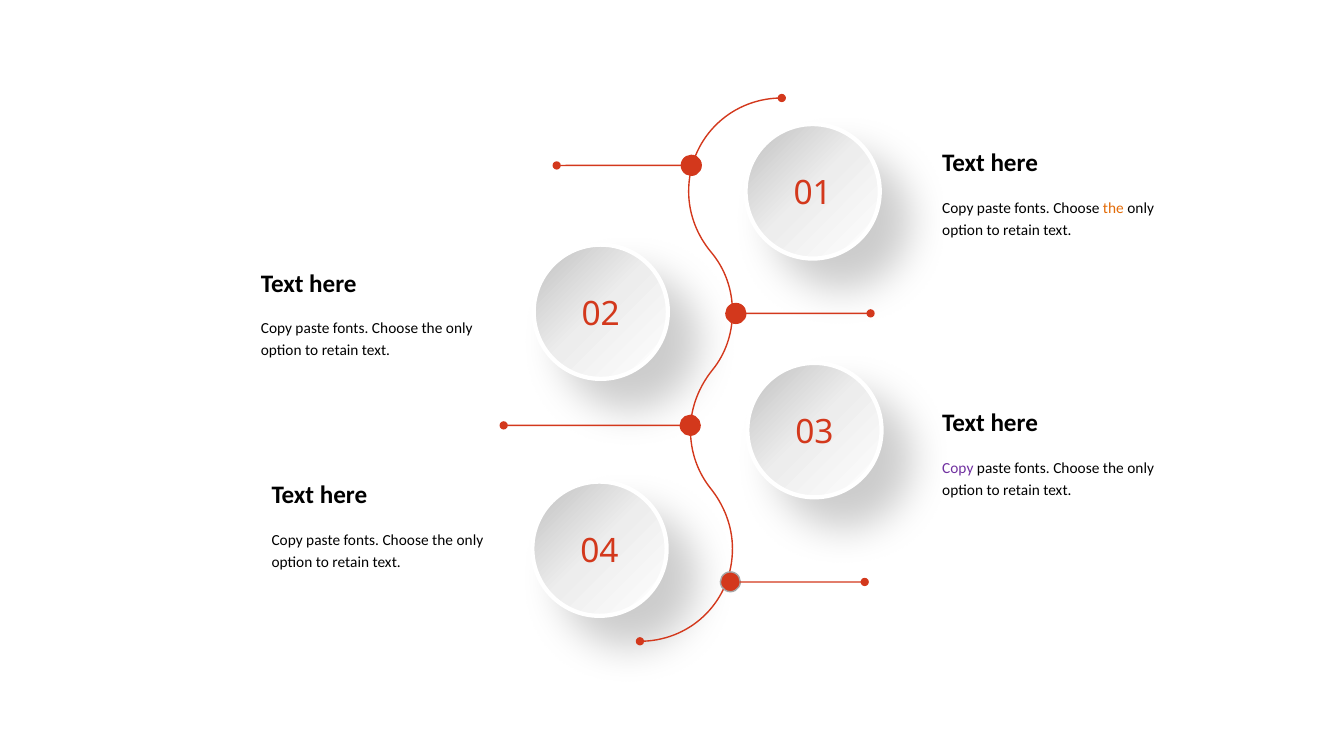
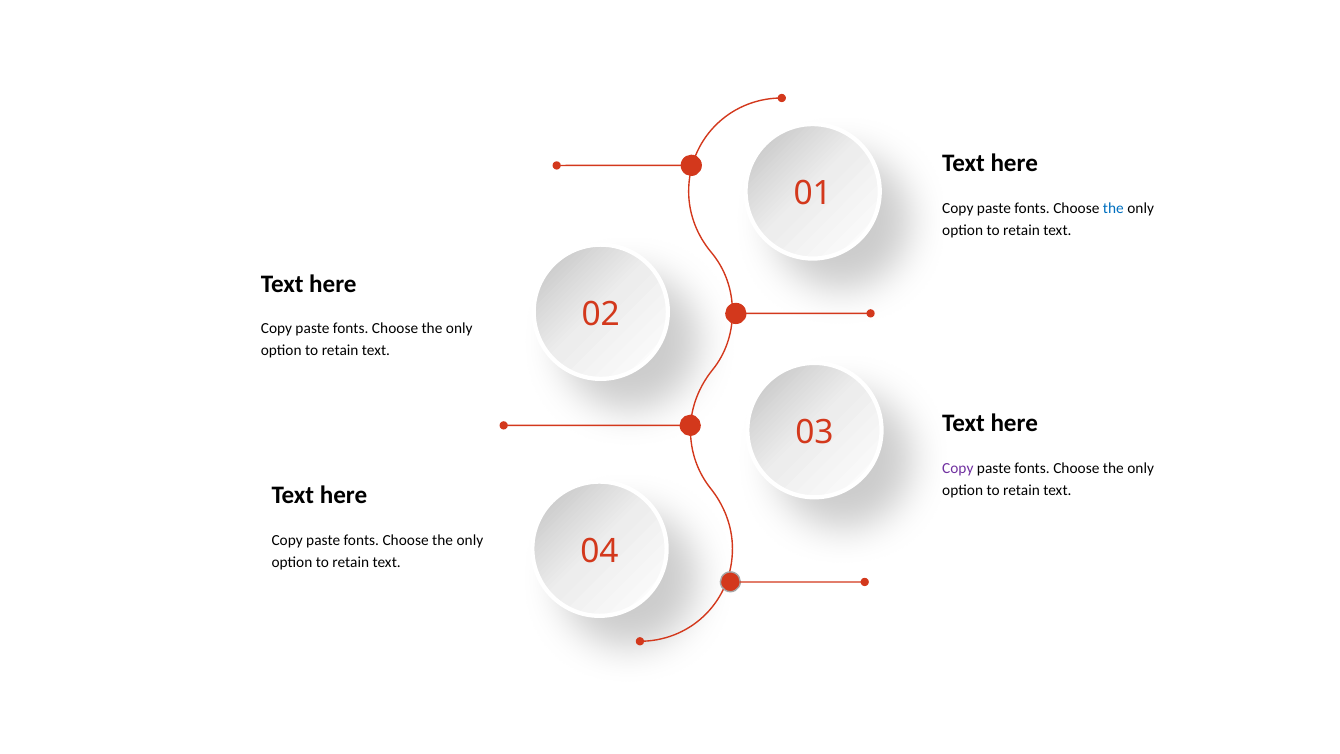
the colour: orange -> blue (1113, 208)
